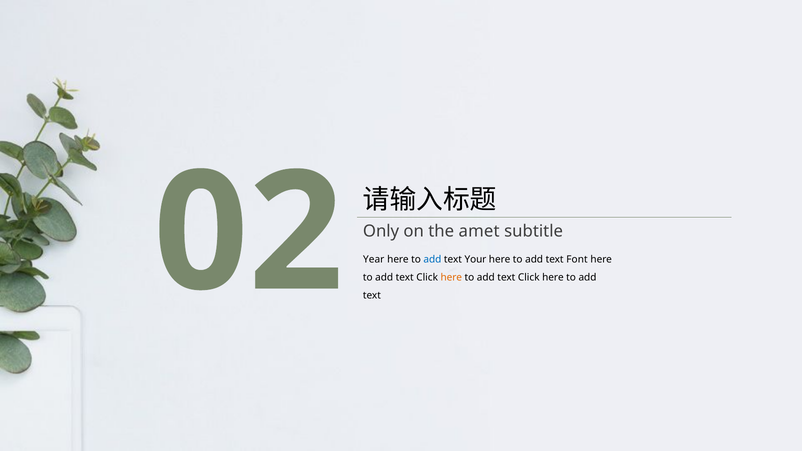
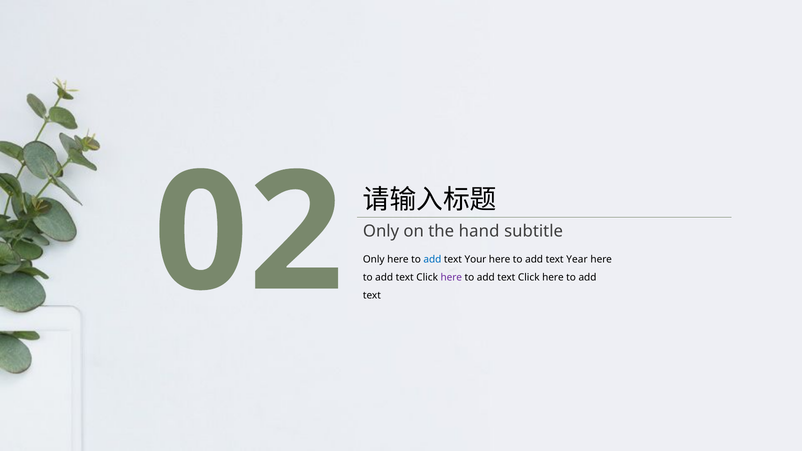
amet: amet -> hand (479, 231)
Year: Year -> Only (374, 259)
Font: Font -> Year (577, 259)
here colour: orange -> purple (451, 277)
